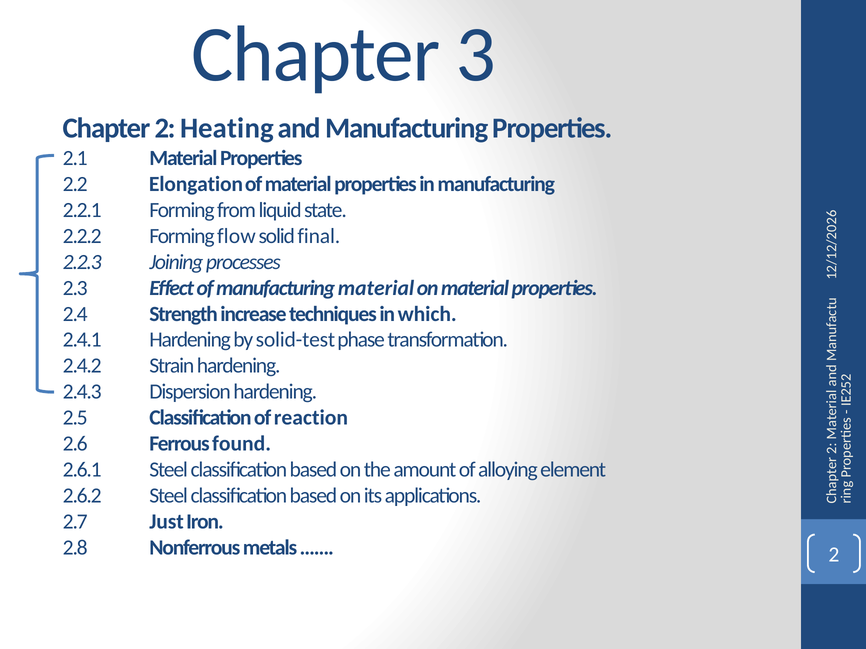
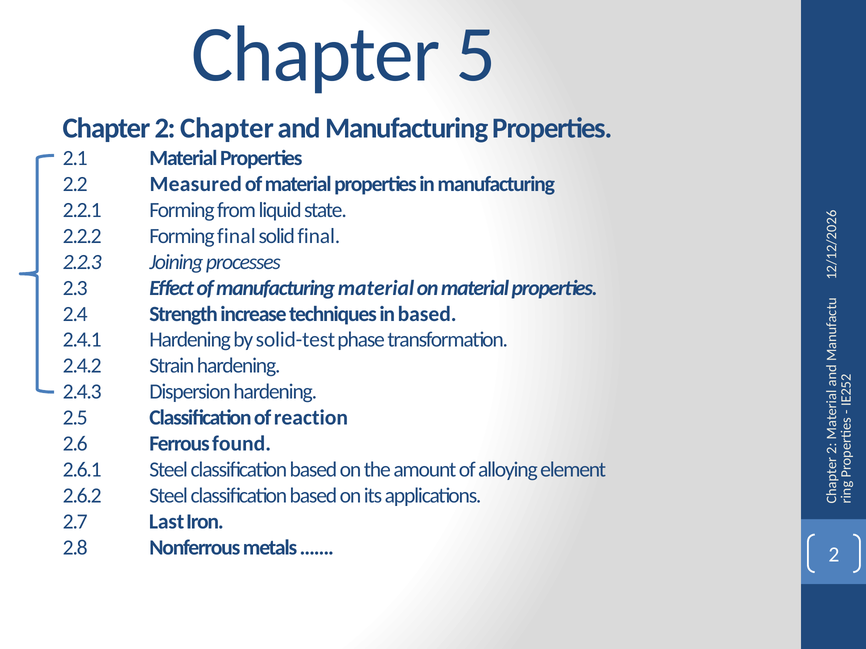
Chapter 3: 3 -> 5 (476, 55)
Chapter 2 Heating: Heating -> Chapter (227, 128)
Elongation: Elongation -> Measured (196, 184)
Forming flow: flow -> final (236, 236)
in which: which -> based (427, 314)
Just: Just -> Last (167, 522)
